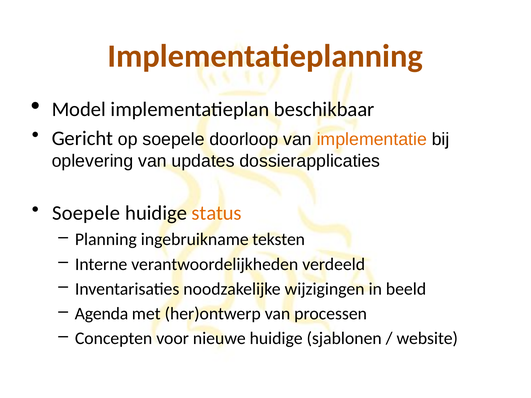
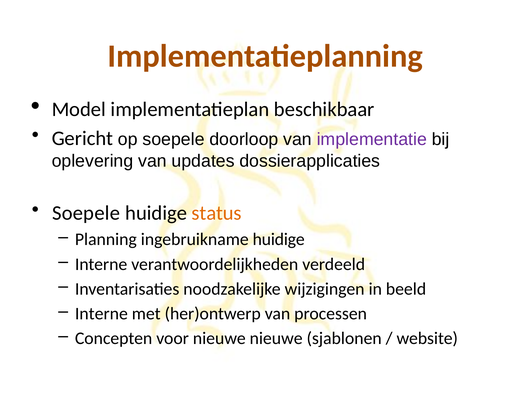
implementatie colour: orange -> purple (372, 139)
ingebruikname teksten: teksten -> huidige (279, 240)
Agenda: Agenda -> Interne (101, 314)
nieuwe huidige: huidige -> nieuwe (276, 339)
